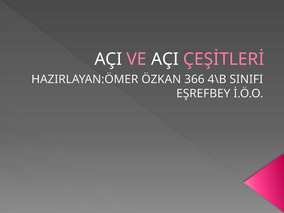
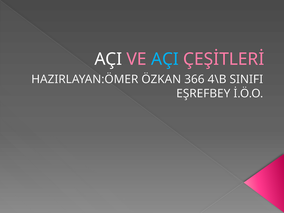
AÇI colour: white -> light blue (165, 59)
